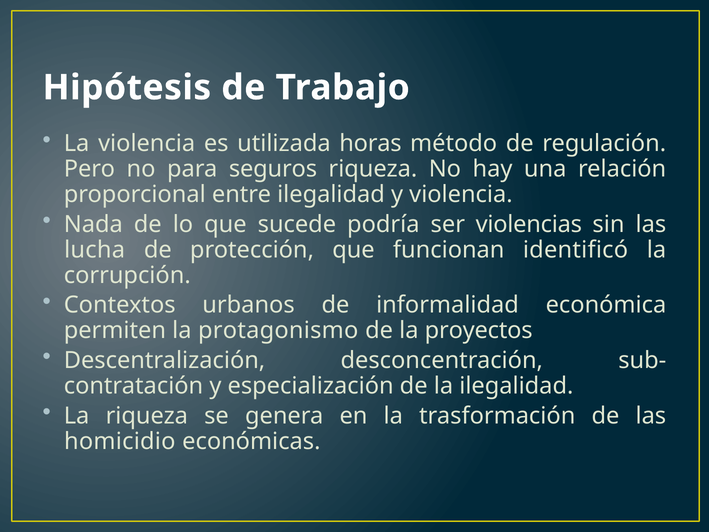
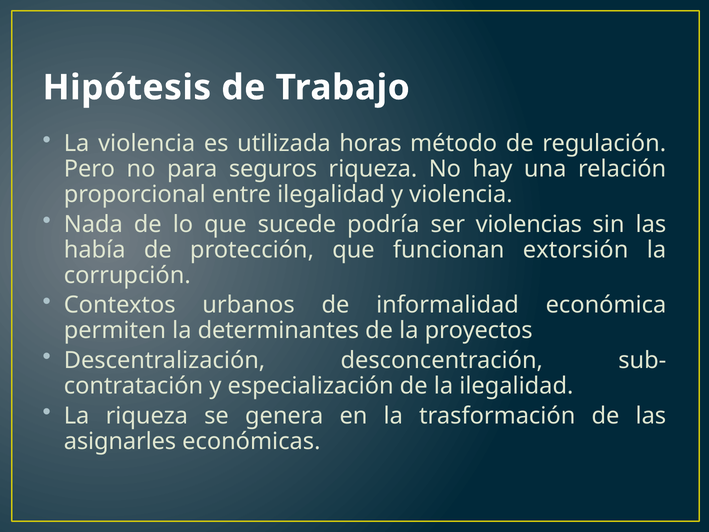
lucha: lucha -> había (95, 250)
identificó: identificó -> extorsión (576, 250)
protagonismo: protagonismo -> determinantes (278, 331)
homicidio: homicidio -> asignarles (120, 441)
